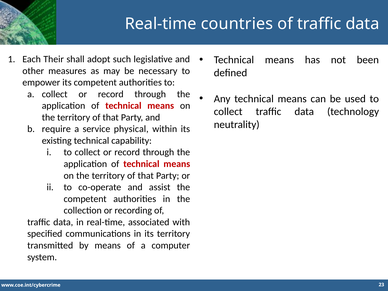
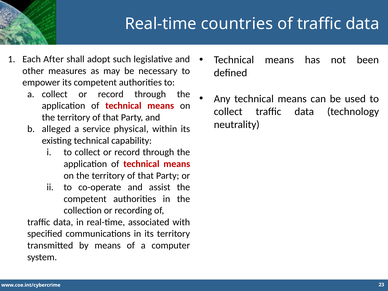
Their: Their -> After (54, 59)
require: require -> alleged (56, 129)
